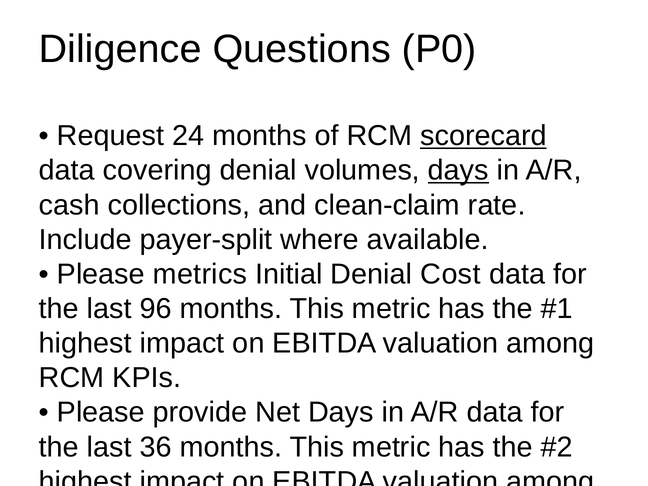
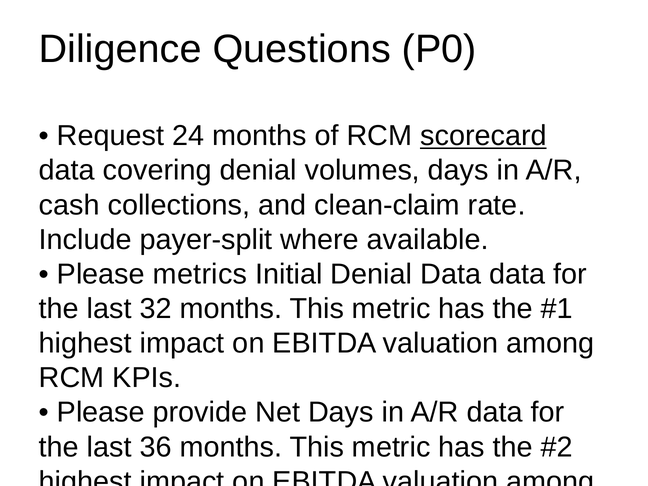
days underline: present -> none (458, 170)
Denial Cost: Cost -> Data (451, 274)
96: 96 -> 32 (156, 309)
